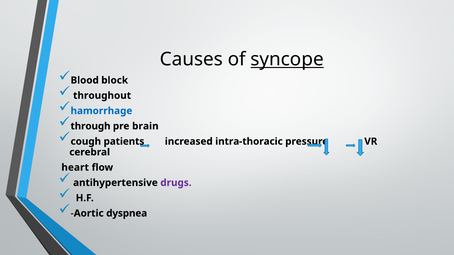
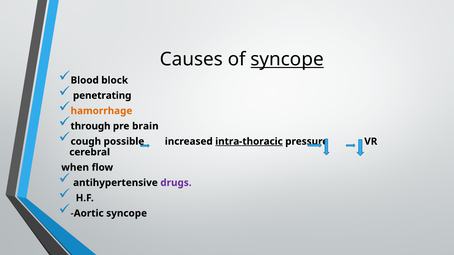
throughout: throughout -> penetrating (102, 96)
hamorrhage colour: blue -> orange (101, 111)
patients: patients -> possible (124, 142)
intra-thoracic underline: none -> present (249, 142)
heart: heart -> when (75, 168)
Aortic dyspnea: dyspnea -> syncope (127, 214)
